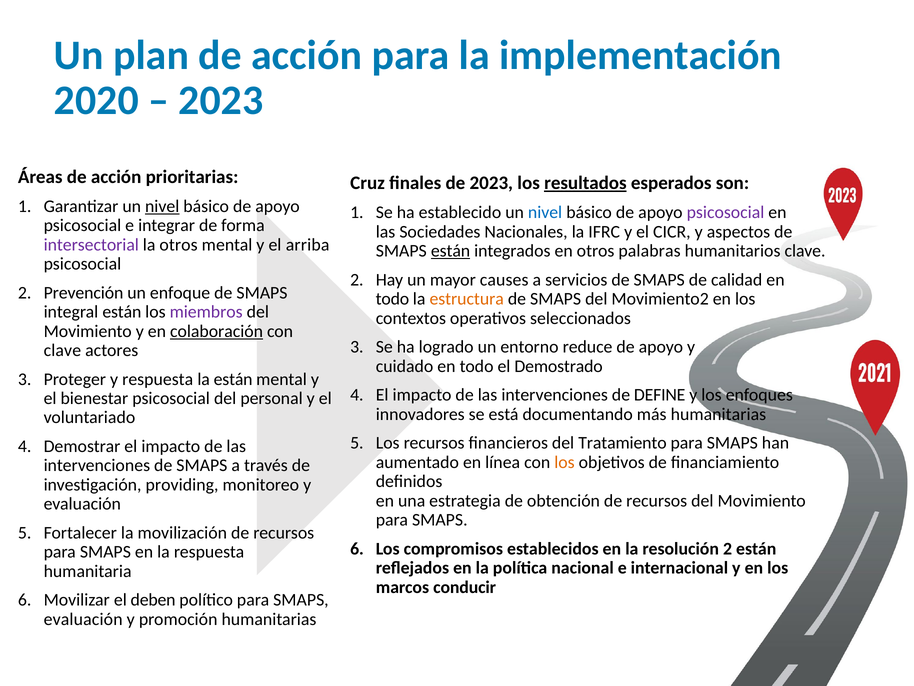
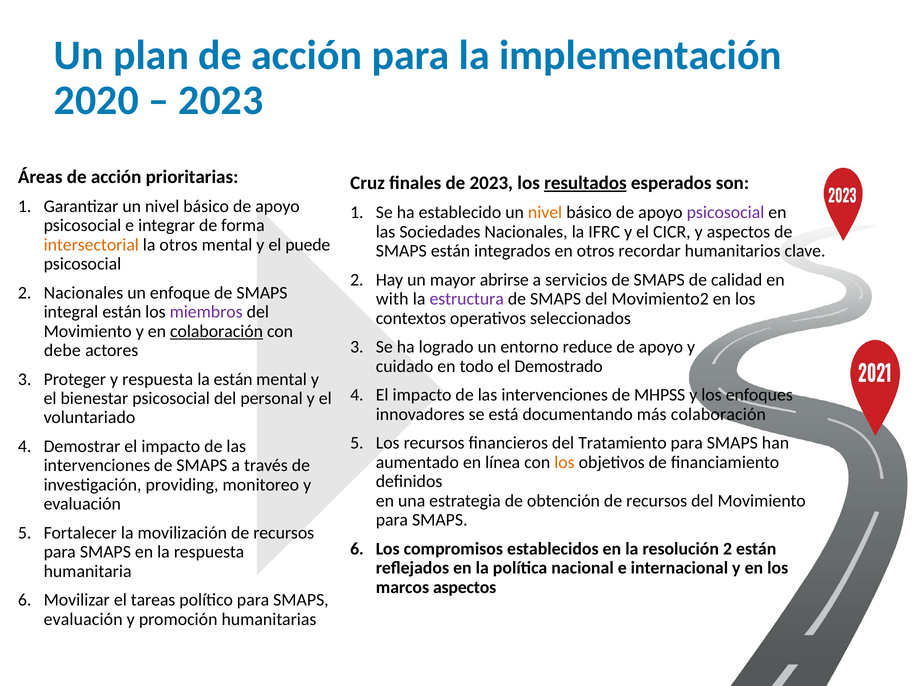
nivel underline: present -> none (162, 206)
nivel colour: blue -> orange (545, 212)
intersectorial colour: purple -> orange (91, 245)
arriba: arriba -> puede (308, 245)
están underline: present -> none (451, 251)
palabras: palabras -> recordar (650, 251)
causes: causes -> abrirse (504, 280)
2 Prevención: Prevención -> Nacionales (83, 292)
todo: todo -> with (392, 299)
estructura colour: orange -> purple (467, 299)
clave: clave -> debe (62, 350)
DEFINE: DEFINE -> MHPSS (660, 395)
más humanitarias: humanitarias -> colaboración (718, 414)
marcos conducir: conducir -> aspectos (465, 587)
deben: deben -> tareas (153, 600)
